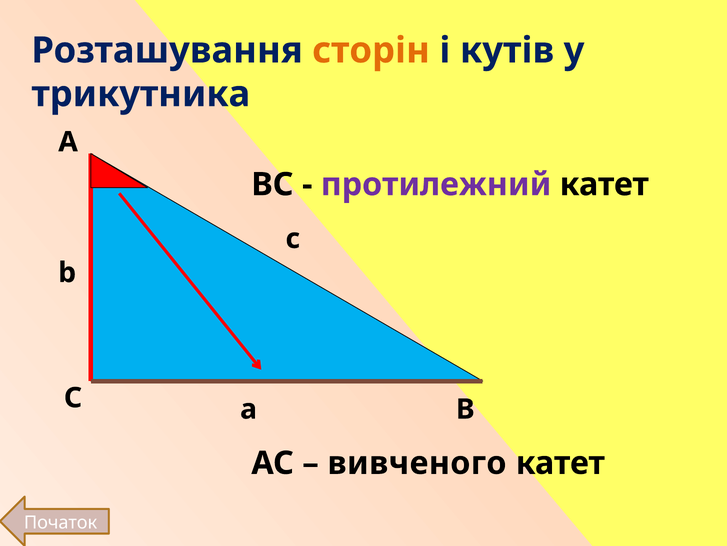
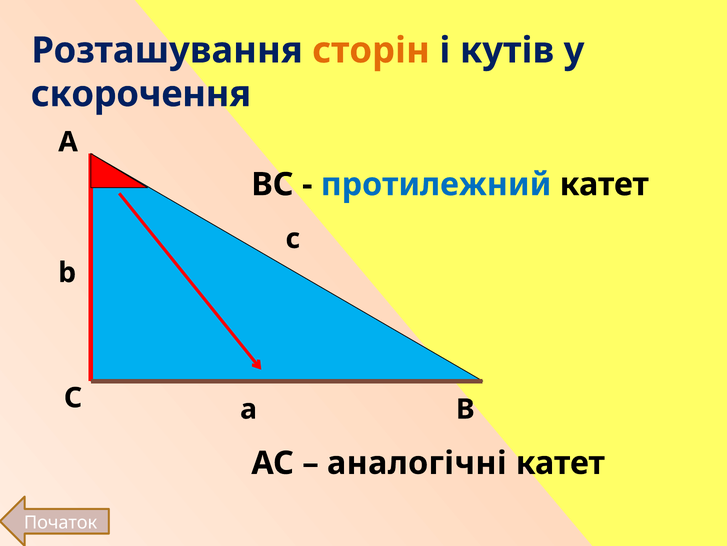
трикутника: трикутника -> скорочення (141, 94)
протилежний colour: purple -> blue (436, 184)
вивченого: вивченого -> аналогічні (417, 463)
